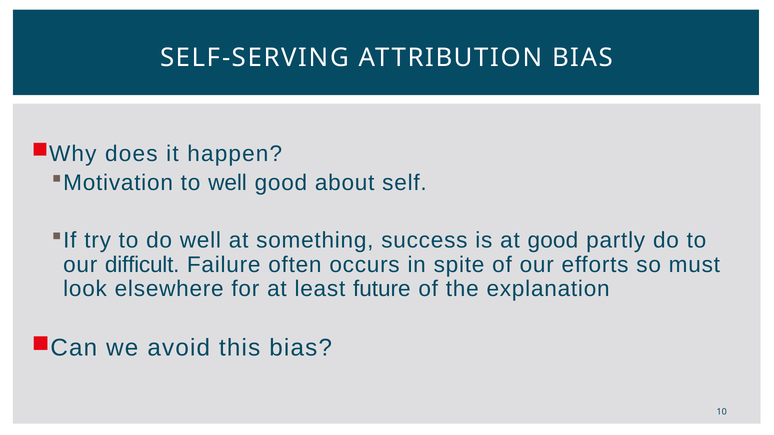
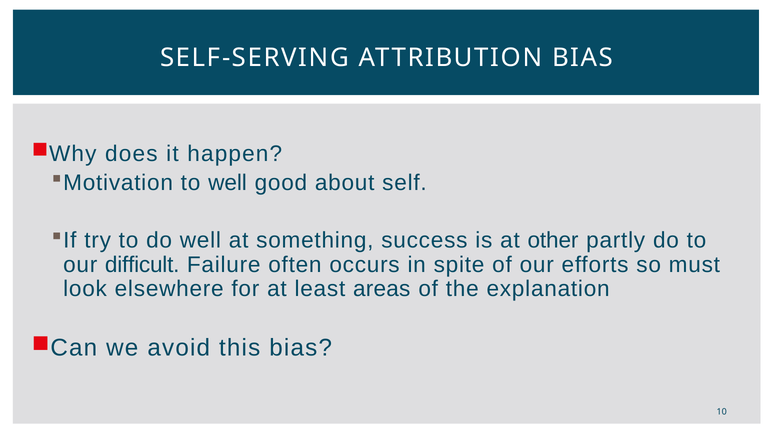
at good: good -> other (553, 241)
future: future -> areas (382, 289)
